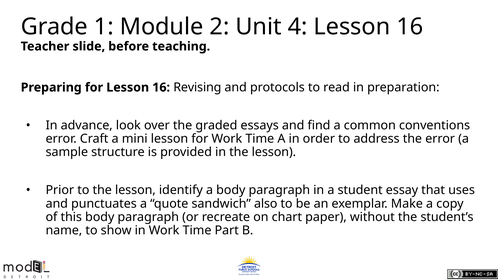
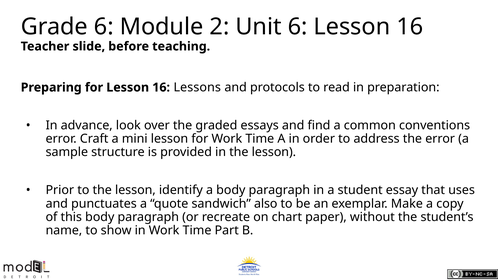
Grade 1: 1 -> 6 (104, 27)
Unit 4: 4 -> 6 (298, 27)
Revising: Revising -> Lessons (197, 87)
